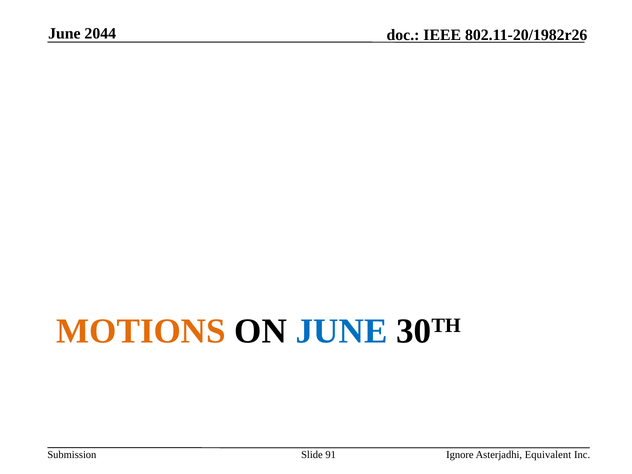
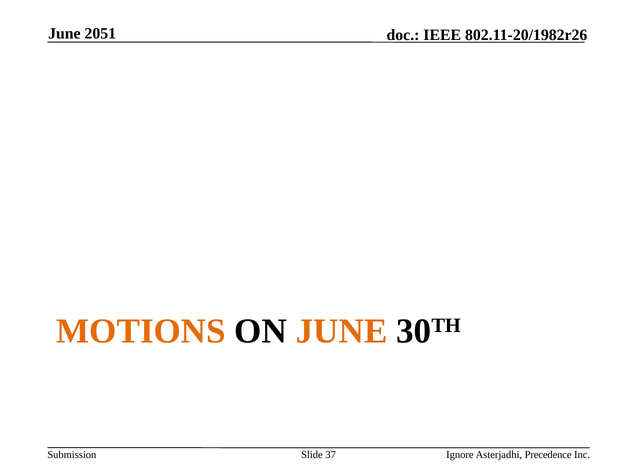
2044: 2044 -> 2051 (100, 34)
JUNE colour: blue -> orange (342, 331)
91: 91 -> 37 (331, 455)
Equivalent: Equivalent -> Precedence (548, 455)
